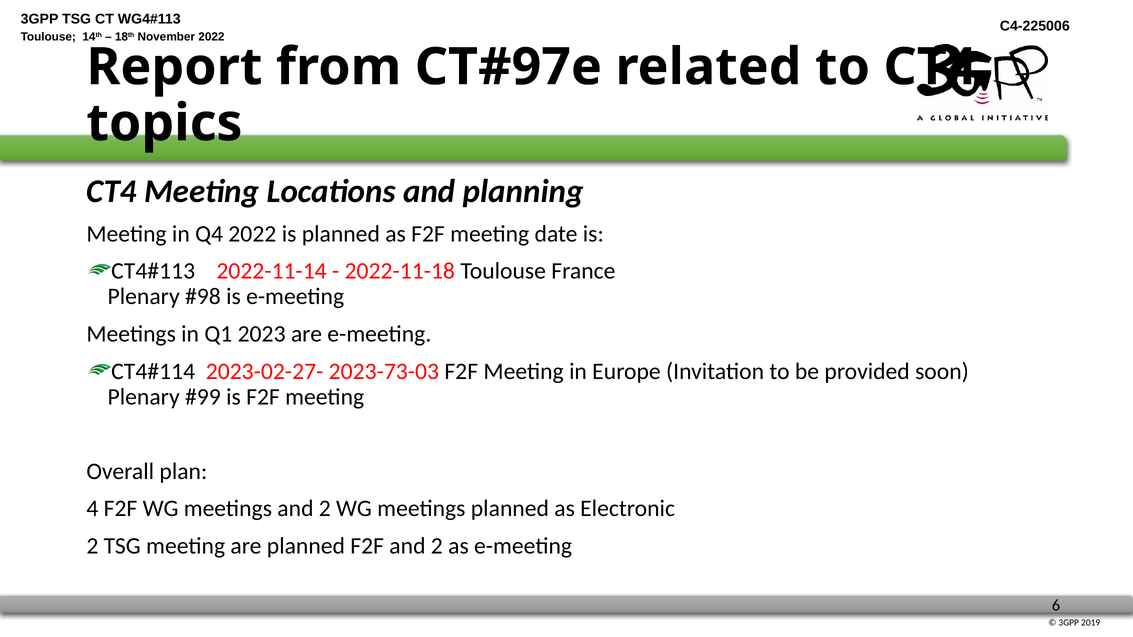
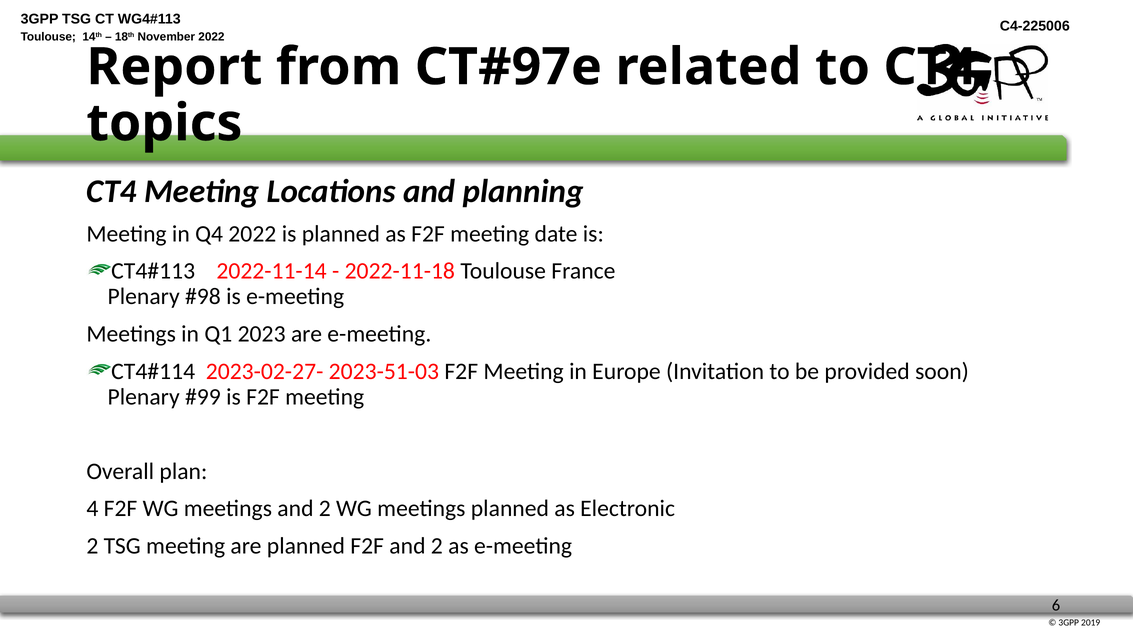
2023-73-03: 2023-73-03 -> 2023-51-03 (384, 371)
